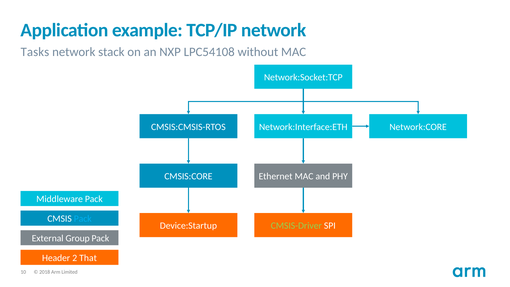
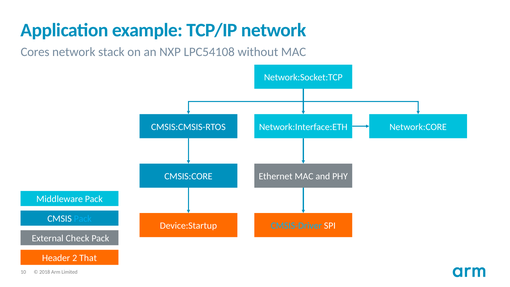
Tasks: Tasks -> Cores (35, 52)
CMSIS-Driver colour: light green -> light blue (296, 226)
Group: Group -> Check (78, 238)
